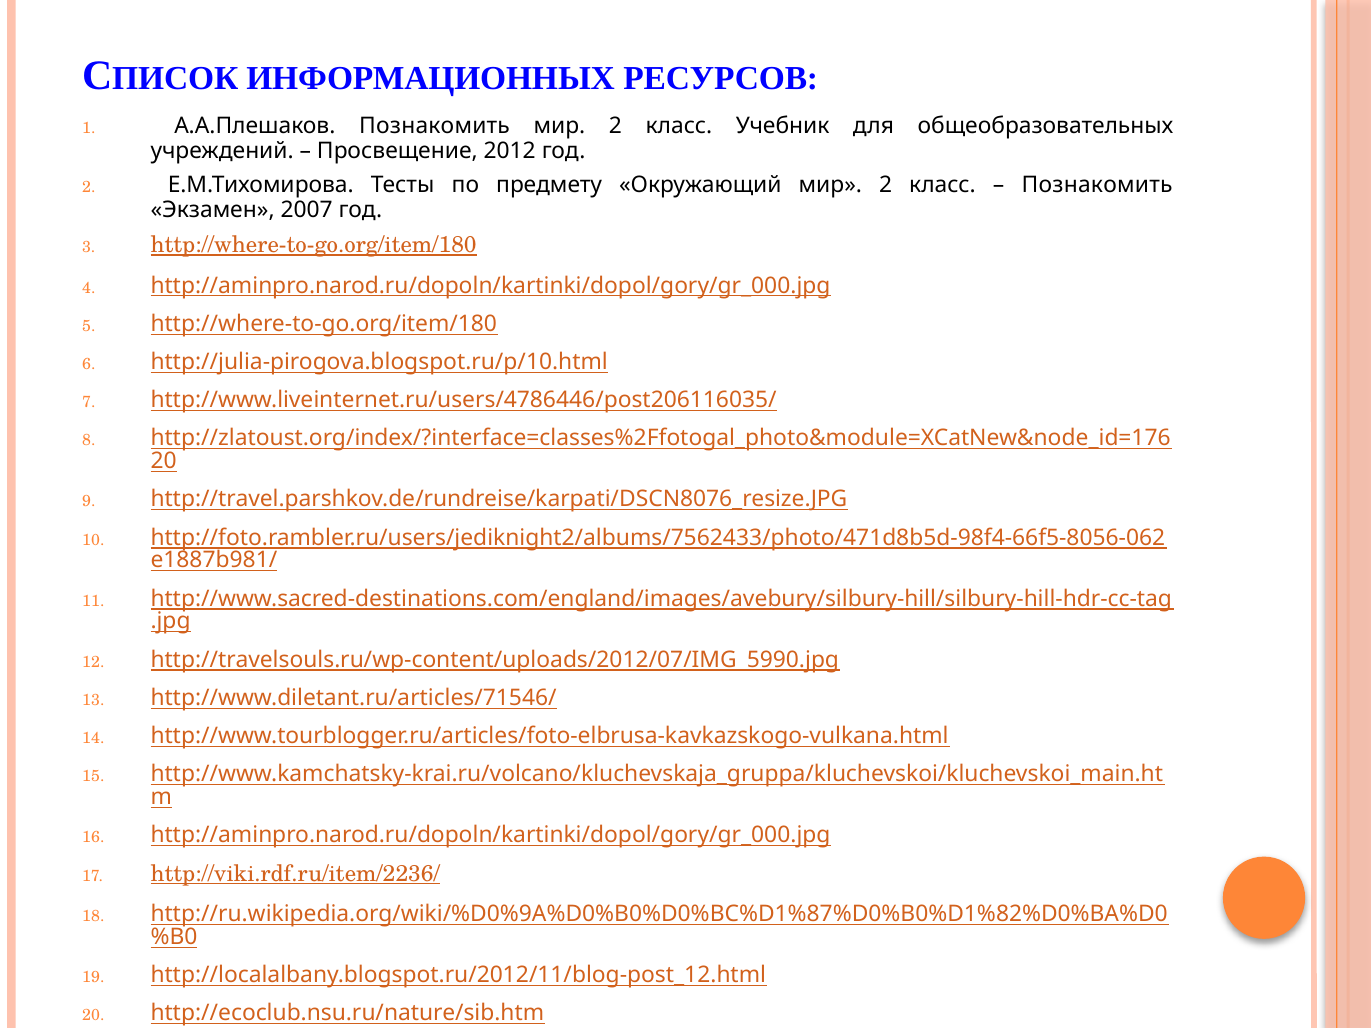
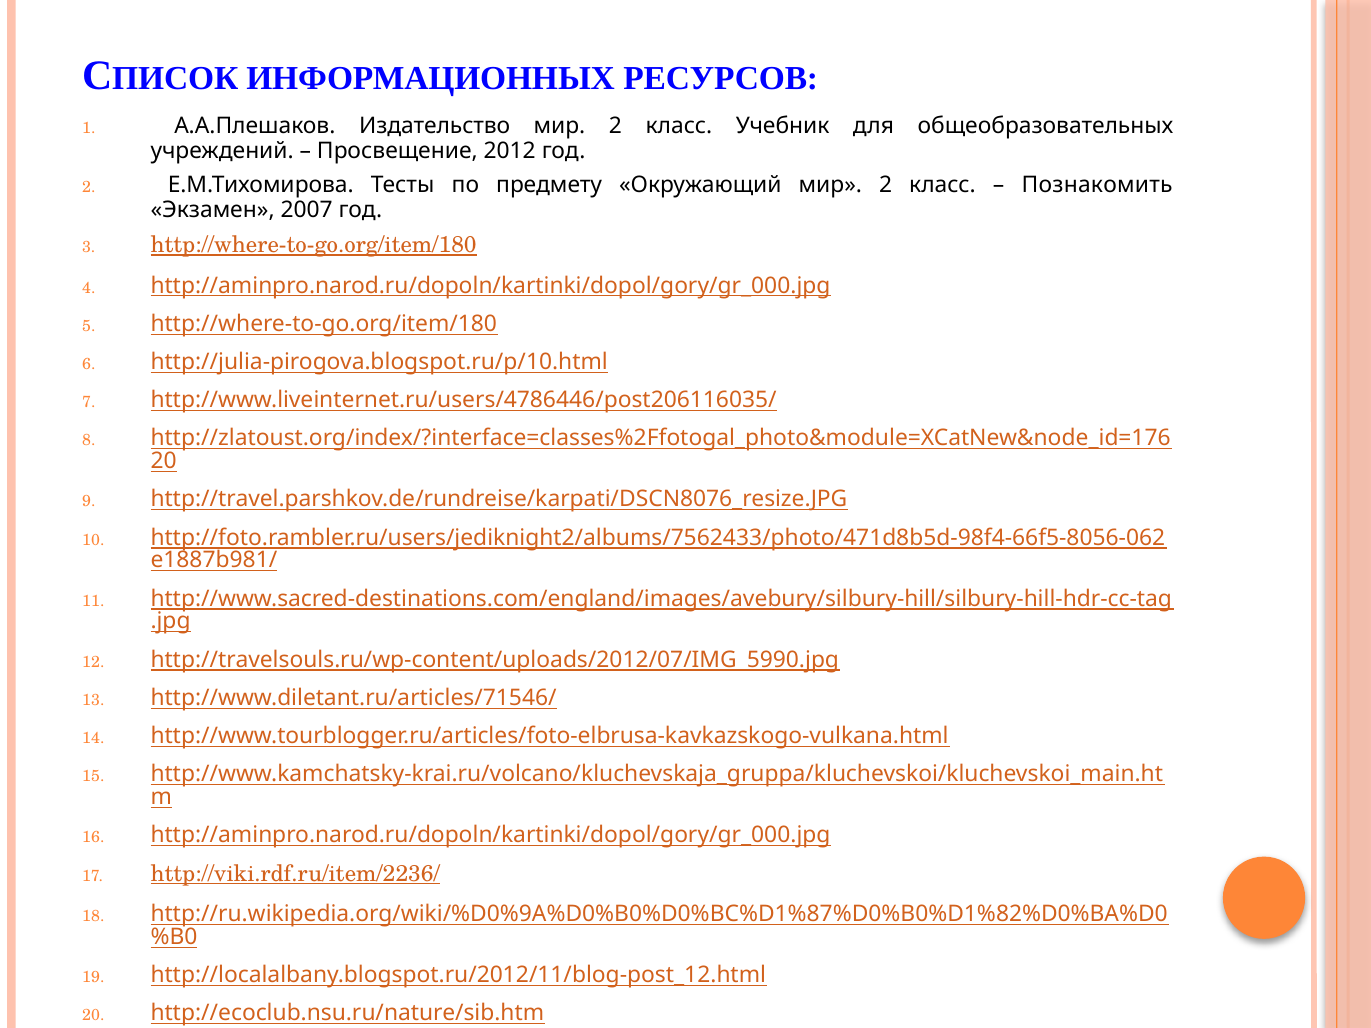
А.А.Плешаков Познакомить: Познакомить -> Издательство (435, 126)
